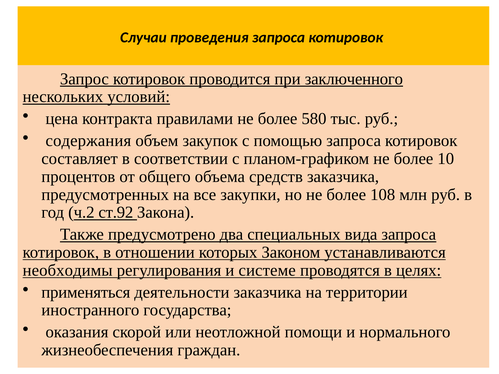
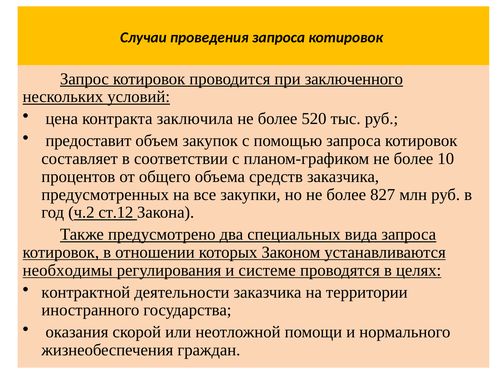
правилами: правилами -> заключила (195, 119)
580: 580 -> 520 (314, 119)
содержания: содержания -> предоставит (89, 141)
108: 108 -> 827 (383, 195)
ст.92: ст.92 -> ст.12 (116, 213)
применяться: применяться -> контрактной (86, 292)
